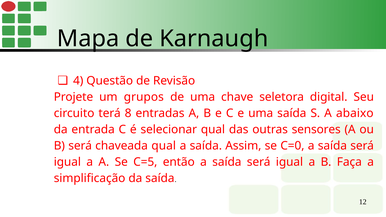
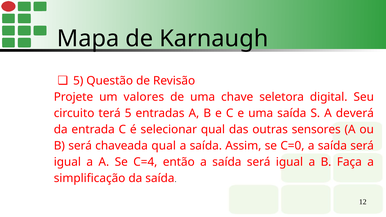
4: 4 -> 5 (78, 81)
grupos: grupos -> valores (144, 97)
terá 8: 8 -> 5 (128, 113)
abaixo: abaixo -> deverá (355, 113)
C=5: C=5 -> C=4 (145, 162)
